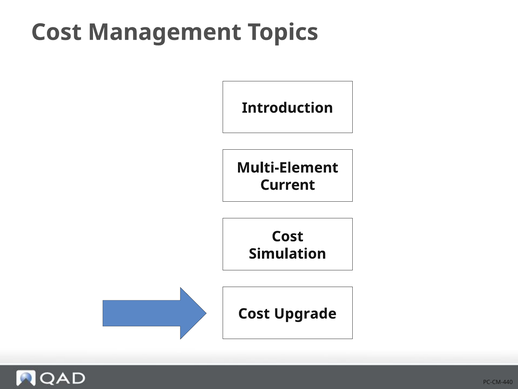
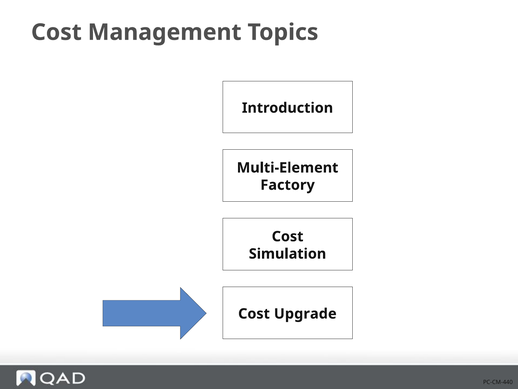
Current: Current -> Factory (288, 185)
